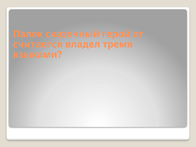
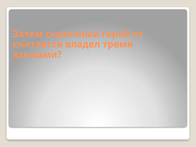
Палок: Палок -> Затем (28, 34)
